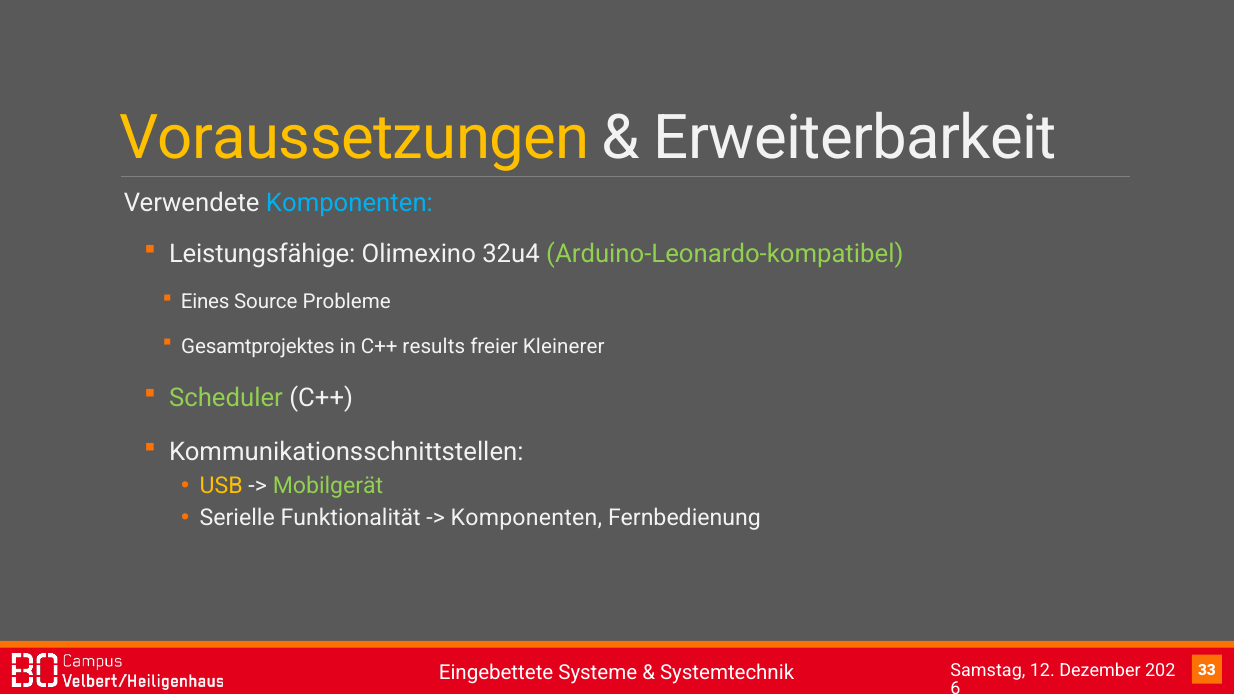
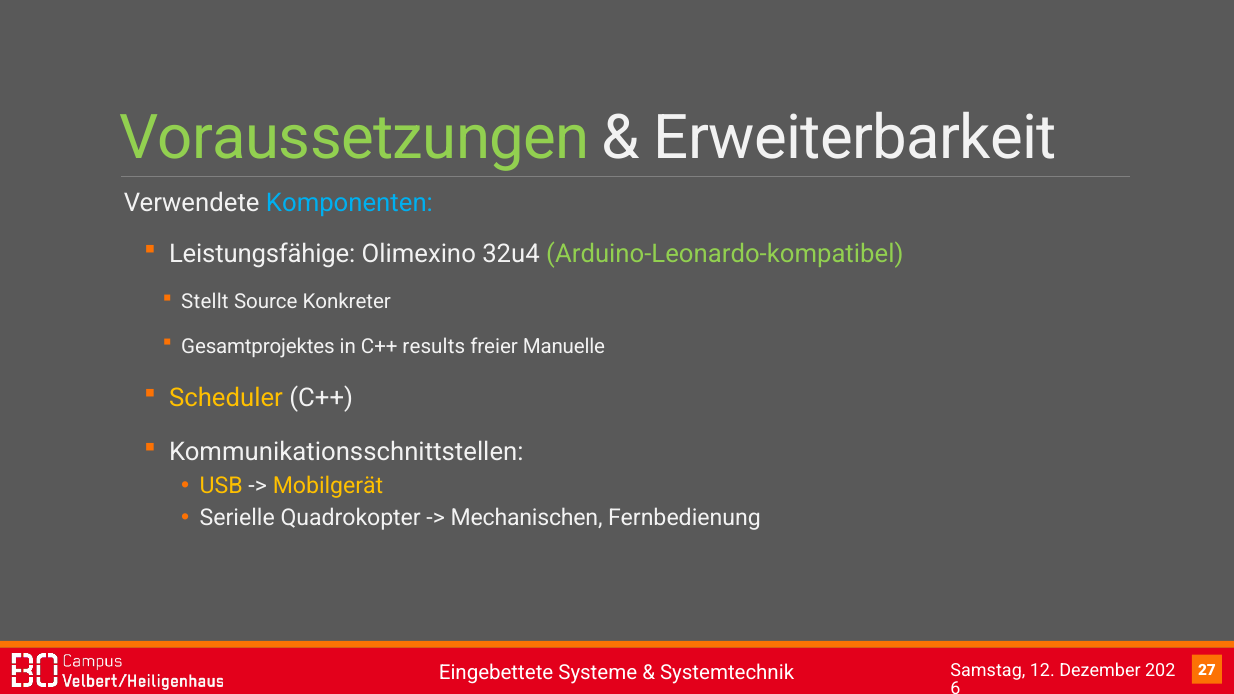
Voraussetzungen colour: yellow -> light green (354, 138)
Eines: Eines -> Stellt (205, 302)
Probleme: Probleme -> Konkreter (347, 302)
Kleinerer: Kleinerer -> Manuelle (564, 346)
Scheduler colour: light green -> yellow (226, 398)
Mobilgerät colour: light green -> yellow (328, 485)
Funktionalität: Funktionalität -> Quadrokopter (351, 518)
Komponenten: Komponenten -> Mechanischen (527, 518)
33: 33 -> 27 (1207, 670)
